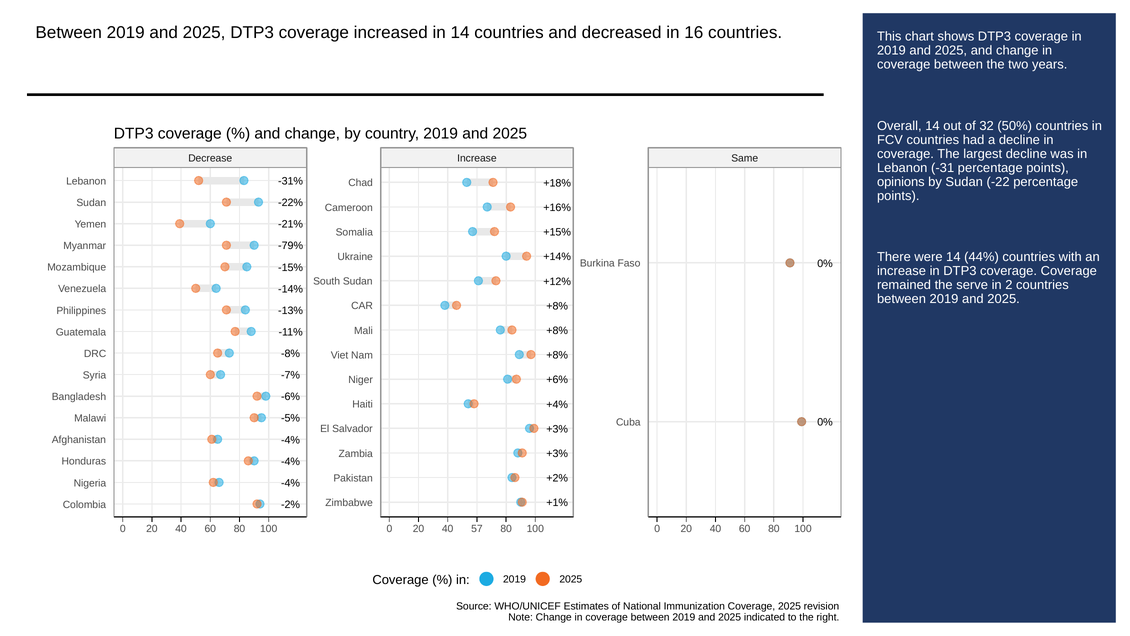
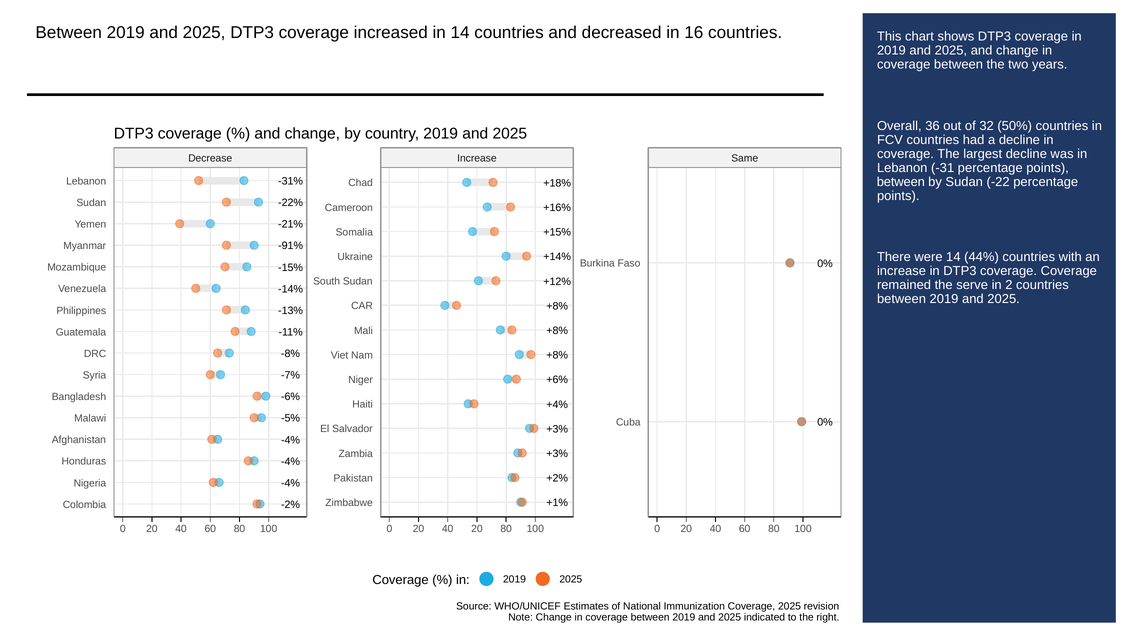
Overall 14: 14 -> 36 (932, 126)
opinions: opinions -> between (901, 182)
-79%: -79% -> -91% (291, 246)
40 57: 57 -> 20 (477, 529)
